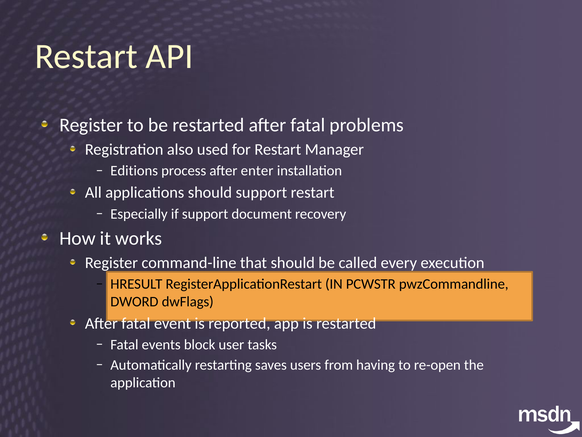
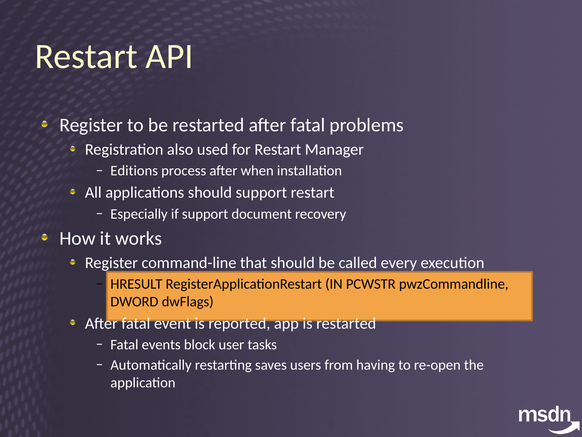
enter: enter -> when (257, 171)
